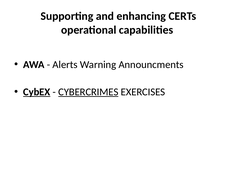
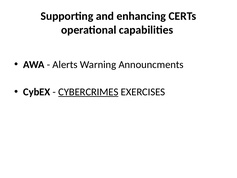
CybEX underline: present -> none (37, 92)
